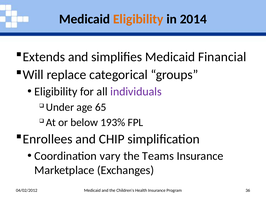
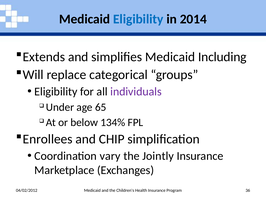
Eligibility colour: orange -> blue (138, 19)
Financial: Financial -> Including (222, 57)
193%: 193% -> 134% (113, 122)
Teams: Teams -> Jointly (158, 156)
